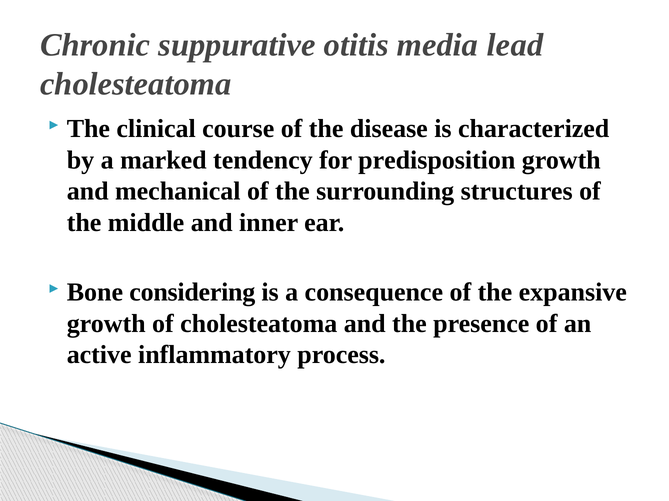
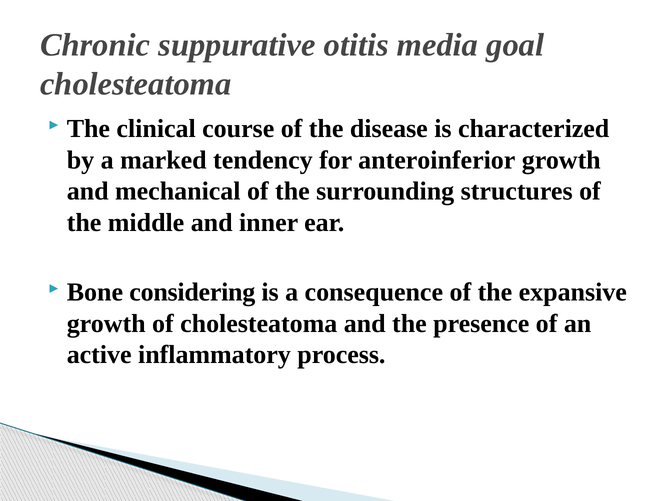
lead: lead -> goal (515, 45)
predisposition: predisposition -> anteroinferior (437, 160)
